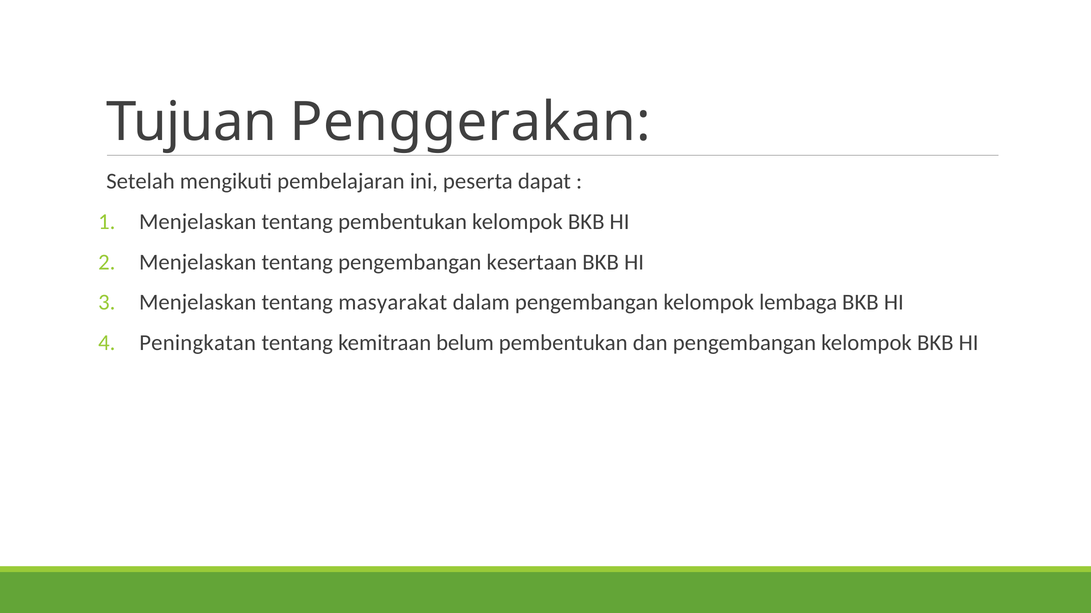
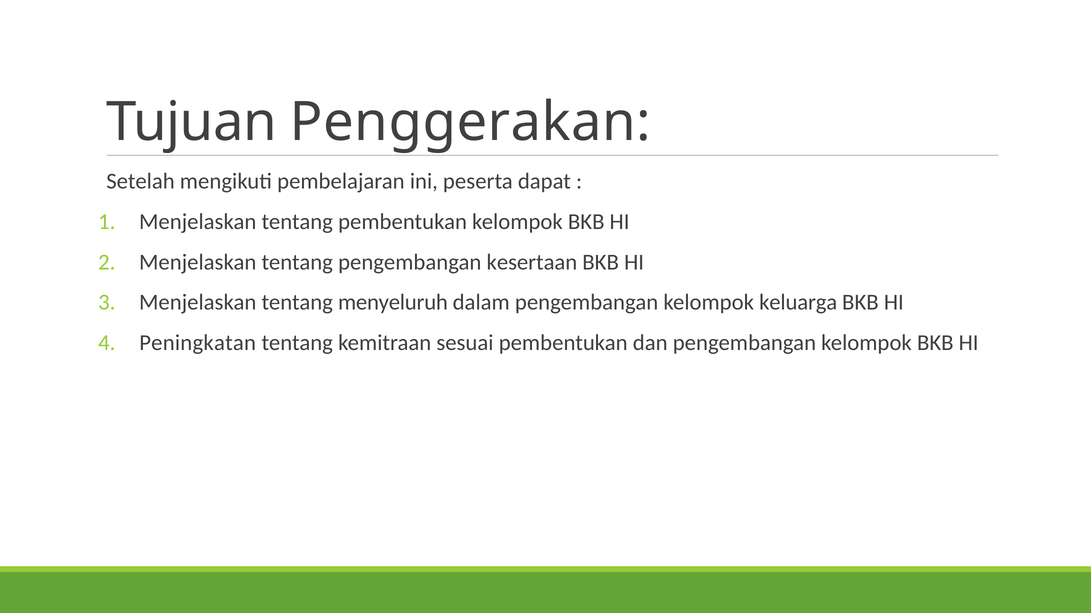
masyarakat: masyarakat -> menyeluruh (393, 303)
lembaga: lembaga -> keluarga (798, 303)
belum: belum -> sesuai (465, 343)
